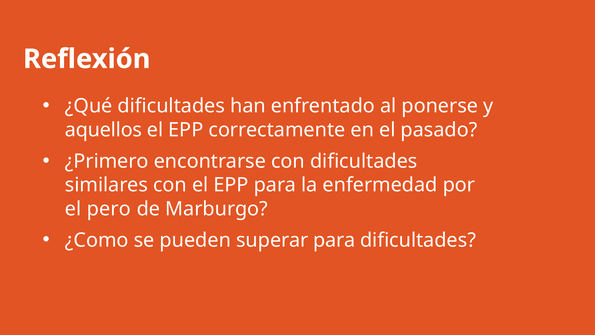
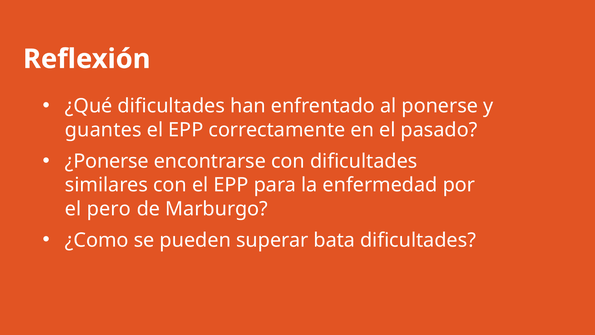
aquellos: aquellos -> guantes (103, 130)
¿Primero: ¿Primero -> ¿Ponerse (107, 161)
superar para: para -> bata (334, 240)
